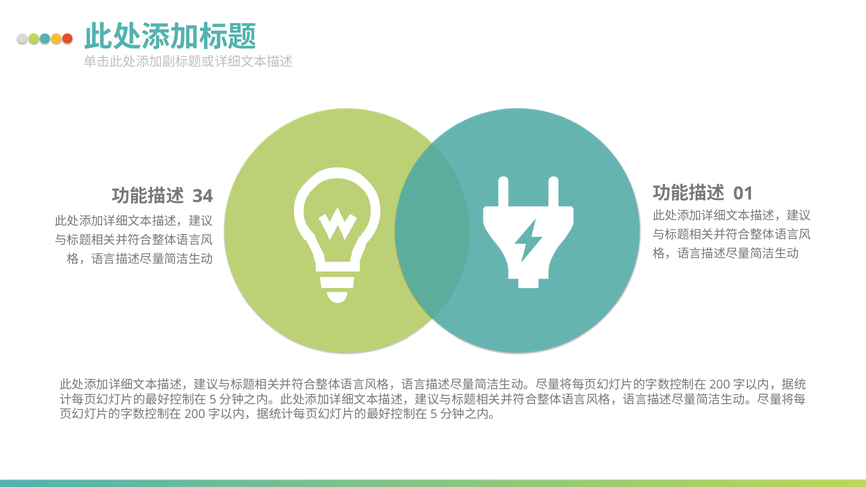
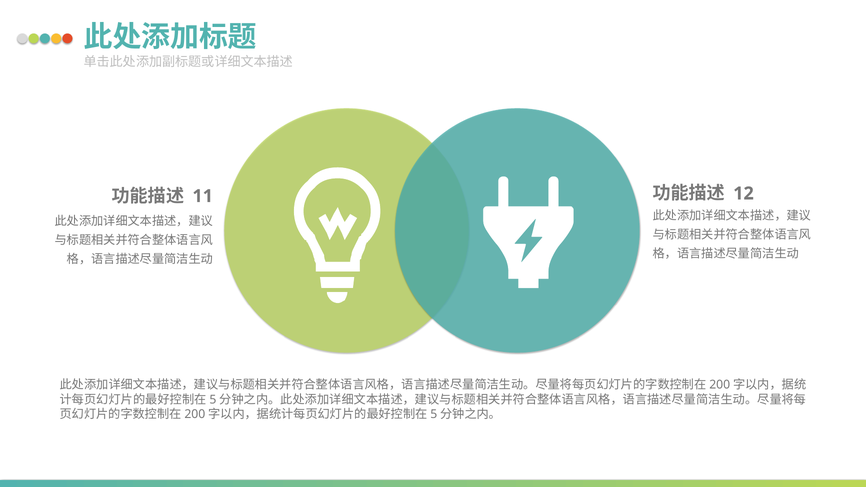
01: 01 -> 12 (744, 193)
34: 34 -> 11 (203, 196)
